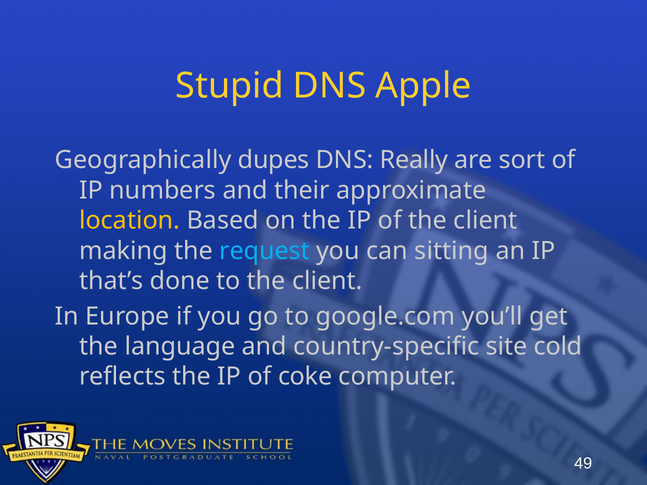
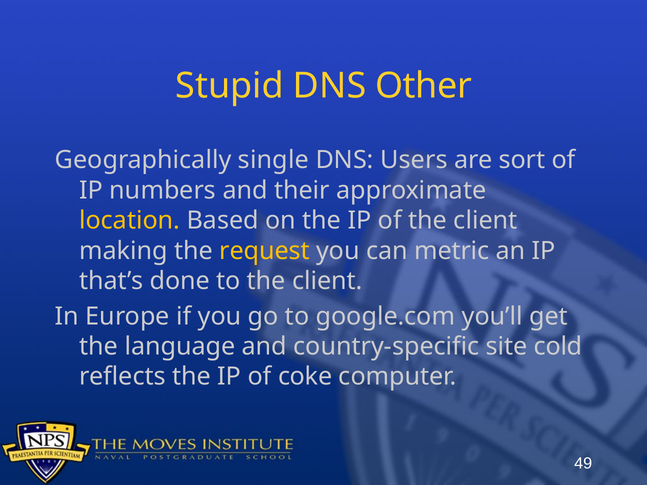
Apple: Apple -> Other (424, 86)
dupes: dupes -> single (273, 160)
Really: Really -> Users (414, 160)
request colour: light blue -> yellow (265, 251)
sitting: sitting -> metric (452, 251)
